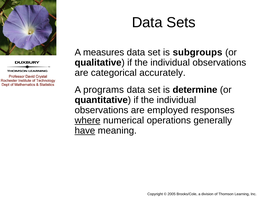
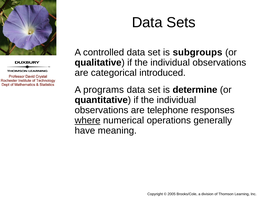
measures: measures -> controlled (104, 52)
accurately: accurately -> introduced (163, 73)
employed: employed -> telephone (168, 110)
have underline: present -> none (85, 130)
